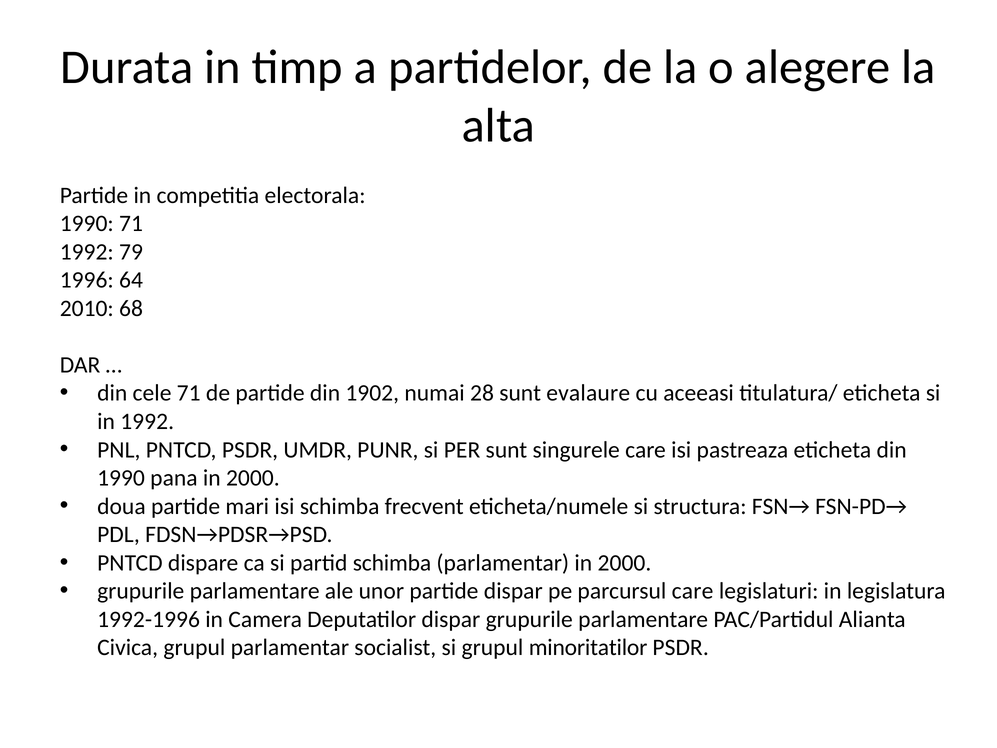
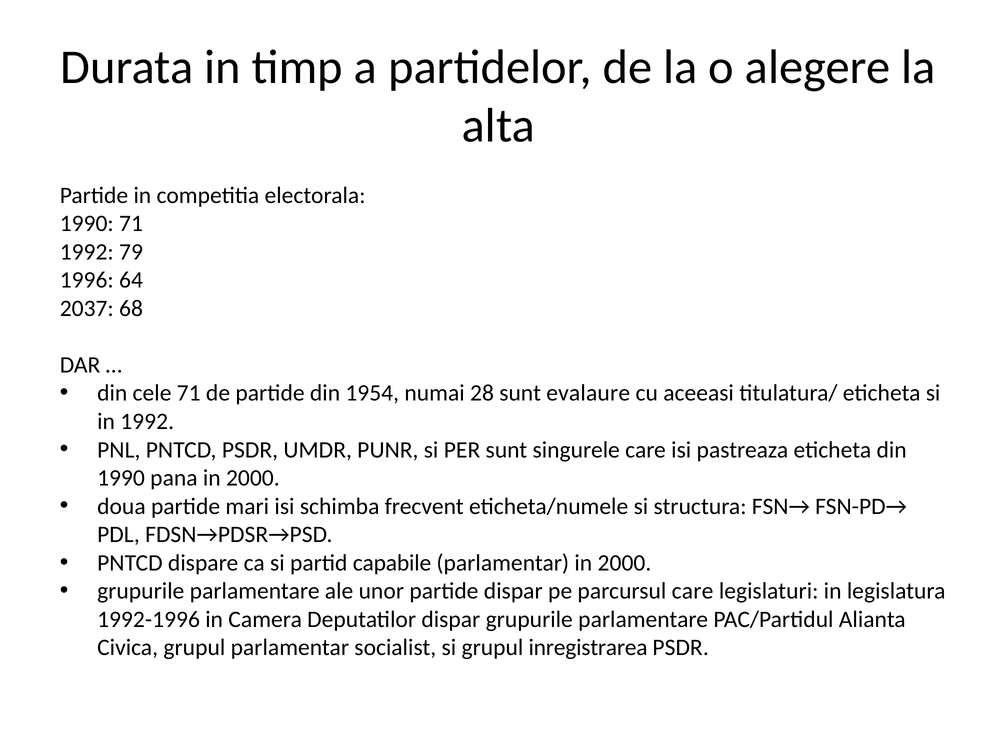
2010: 2010 -> 2037 (87, 308)
1902: 1902 -> 1954 (372, 393)
partid schimba: schimba -> capabile (392, 563)
minoritatilor: minoritatilor -> inregistrarea (588, 647)
